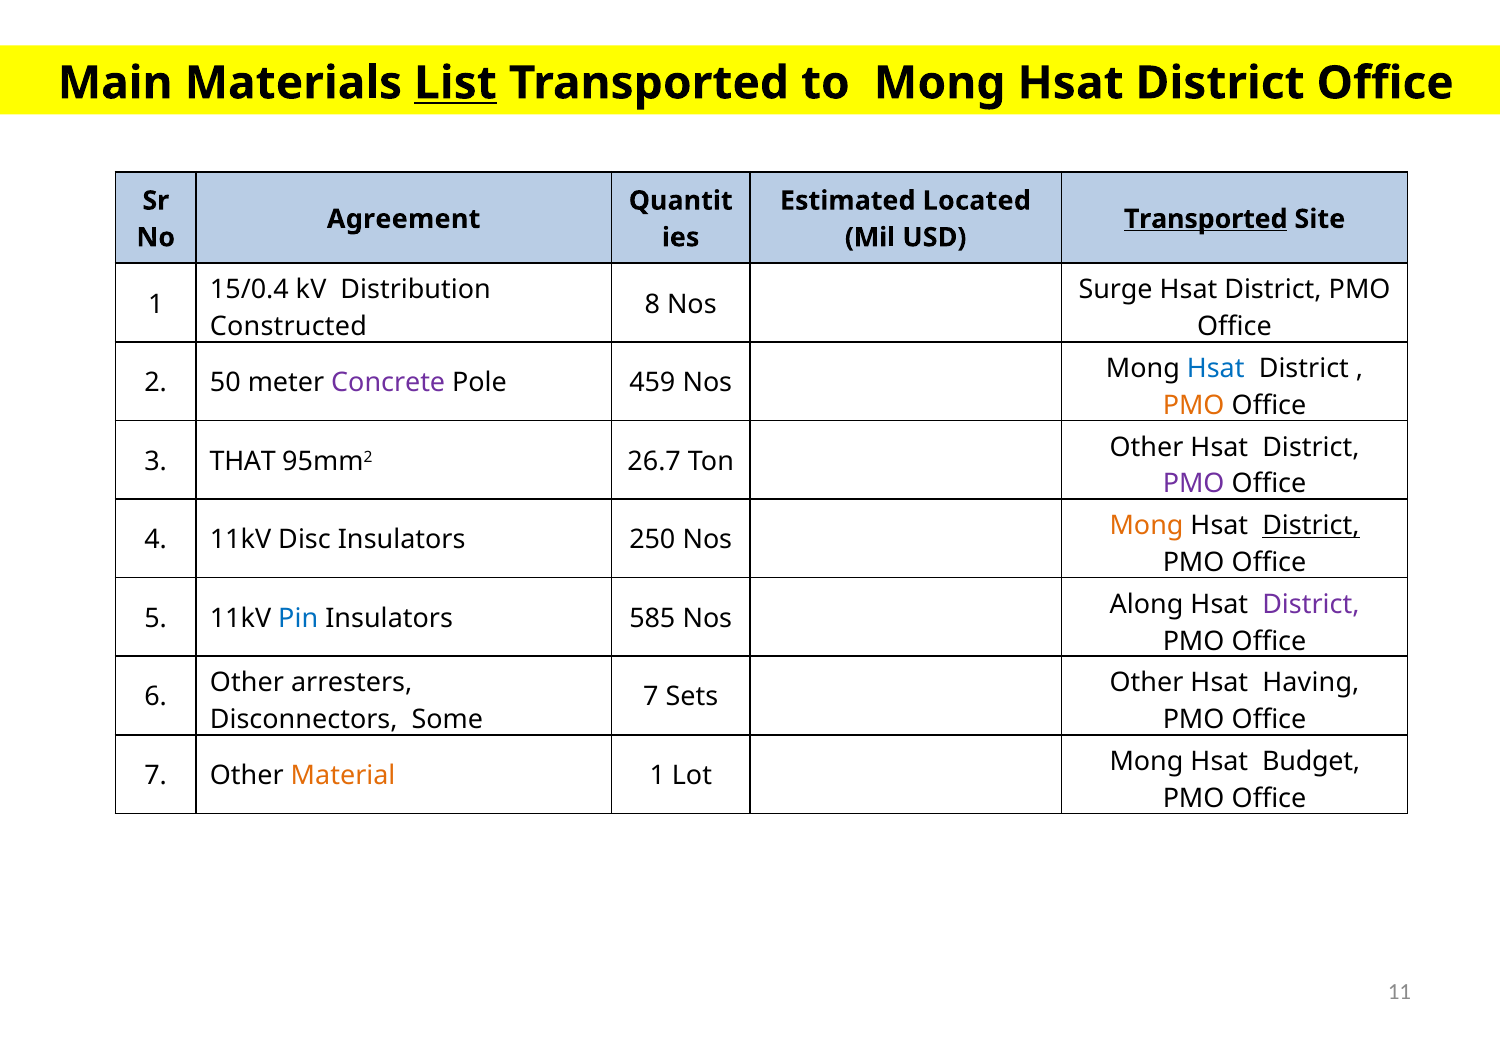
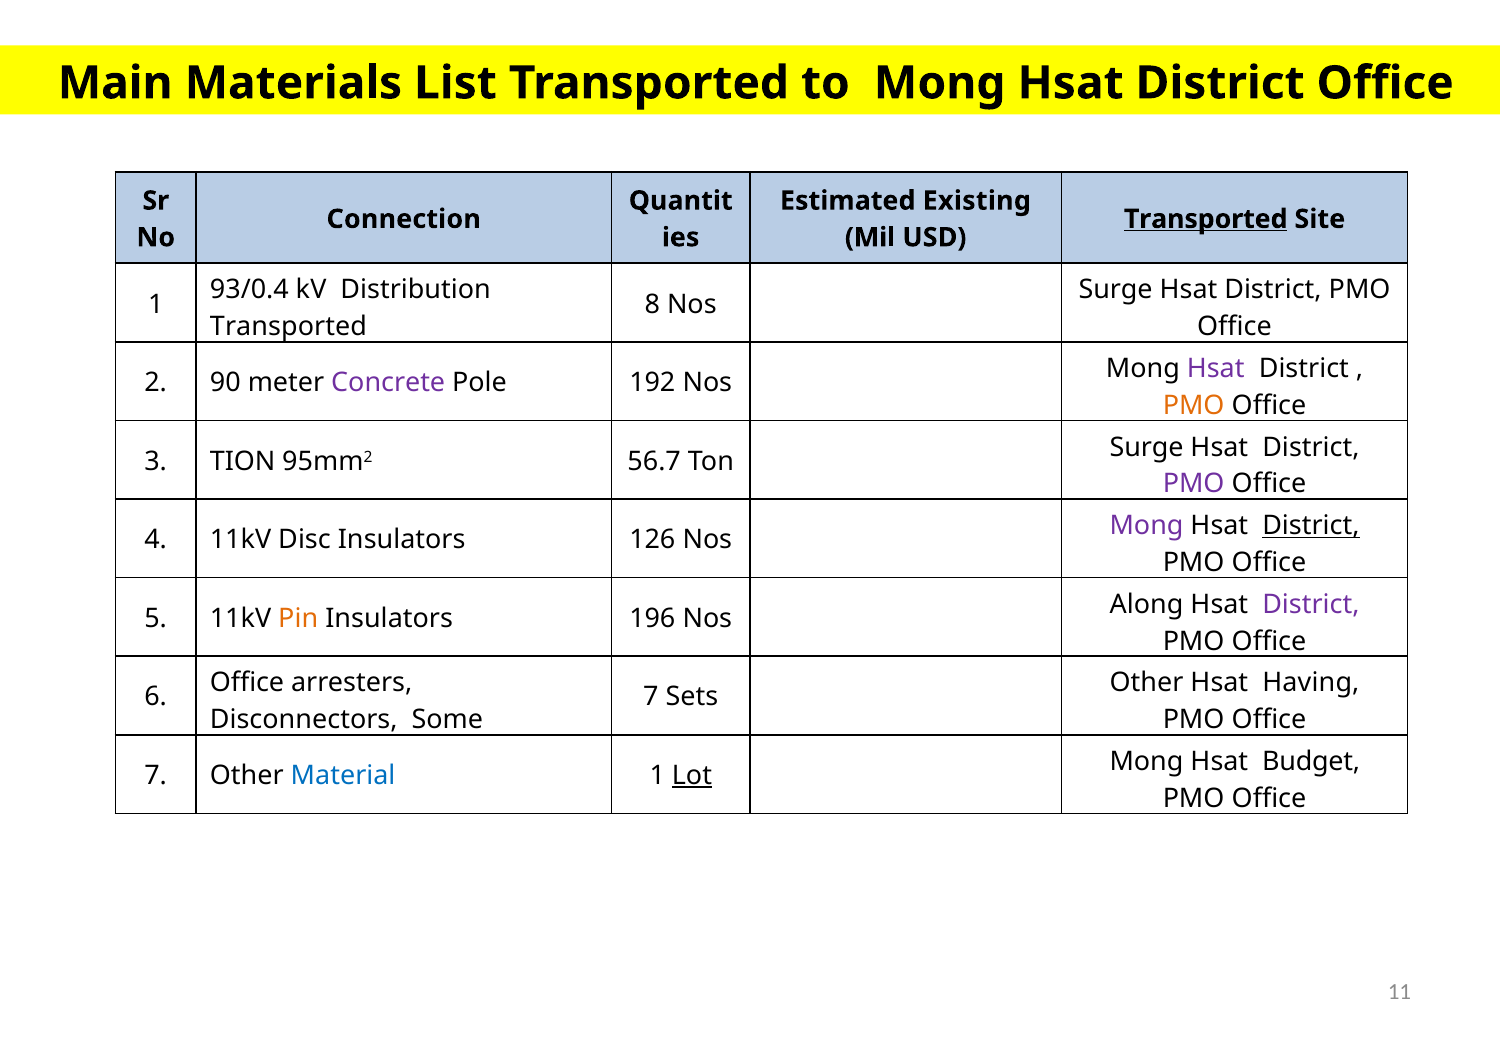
List underline: present -> none (455, 83)
Located: Located -> Existing (977, 201)
Agreement: Agreement -> Connection (404, 219)
15/0.4: 15/0.4 -> 93/0.4 (249, 290)
Constructed: Constructed -> Transported (289, 327)
Hsat colour: blue -> purple (1216, 368)
50: 50 -> 90 (225, 383)
459: 459 -> 192 (652, 383)
Other: Other -> Surge (1147, 447)
THAT: THAT -> TION (243, 461)
26.7: 26.7 -> 56.7 (654, 461)
Mong colour: orange -> purple (1147, 526)
250: 250 -> 126 (652, 540)
Pin colour: blue -> orange (298, 618)
585: 585 -> 196 (652, 618)
Other: Other -> Office (247, 683)
Material colour: orange -> blue (343, 775)
Lot underline: none -> present (692, 775)
